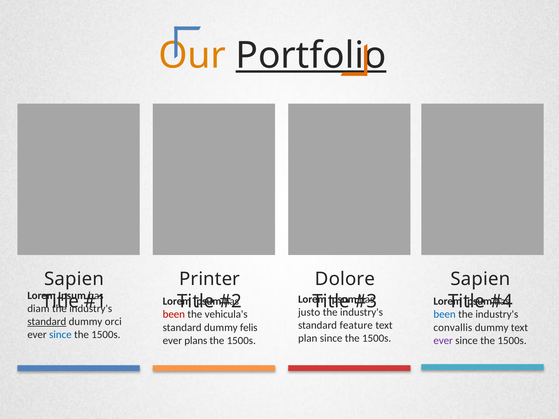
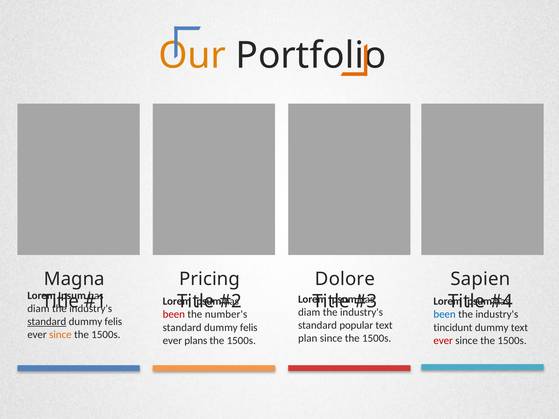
Portfolio underline: present -> none (311, 56)
Sapien: Sapien -> Magna (74, 279)
Printer: Printer -> Pricing (210, 279)
justo: justo -> diam (309, 313)
vehicula's: vehicula's -> number's (226, 315)
orci: orci -> felis (113, 322)
feature: feature -> popular (356, 326)
convallis: convallis -> tincidunt (453, 328)
since colour: blue -> orange (60, 335)
ever colour: purple -> red (443, 341)
